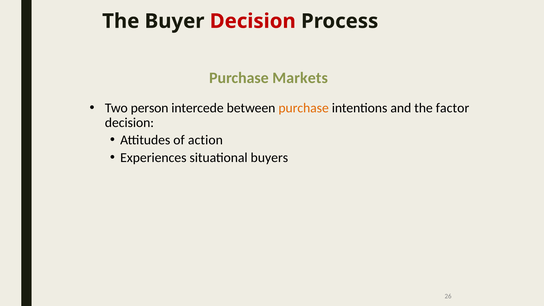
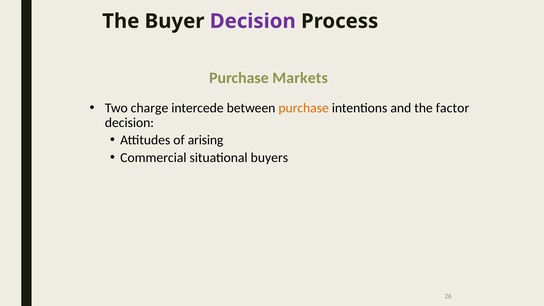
Decision colour: red -> purple (253, 21)
person: person -> charge (150, 108)
action: action -> arising (206, 140)
Experiences: Experiences -> Commercial (153, 158)
